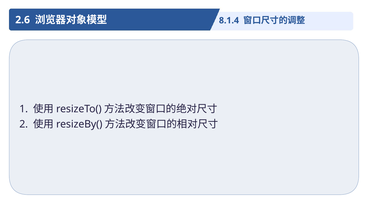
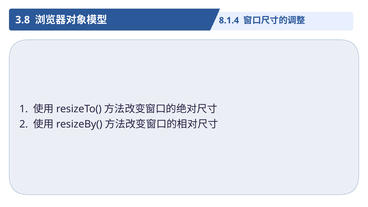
2.6: 2.6 -> 3.8 (23, 20)
